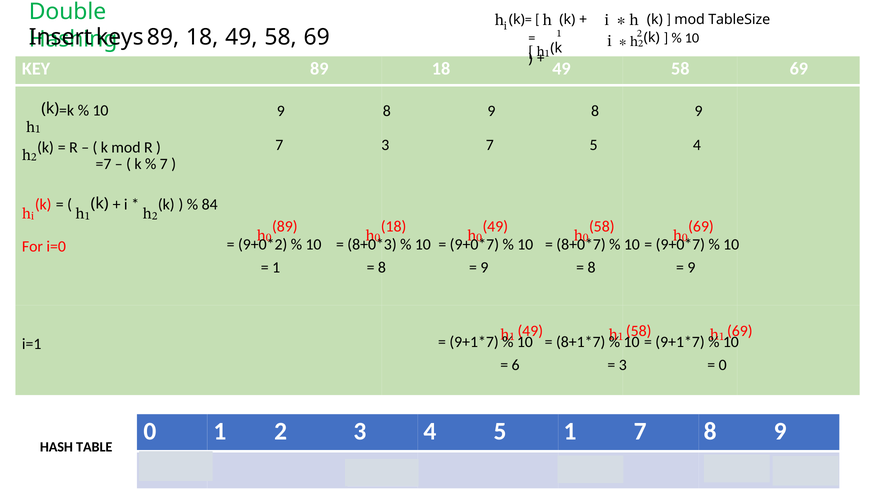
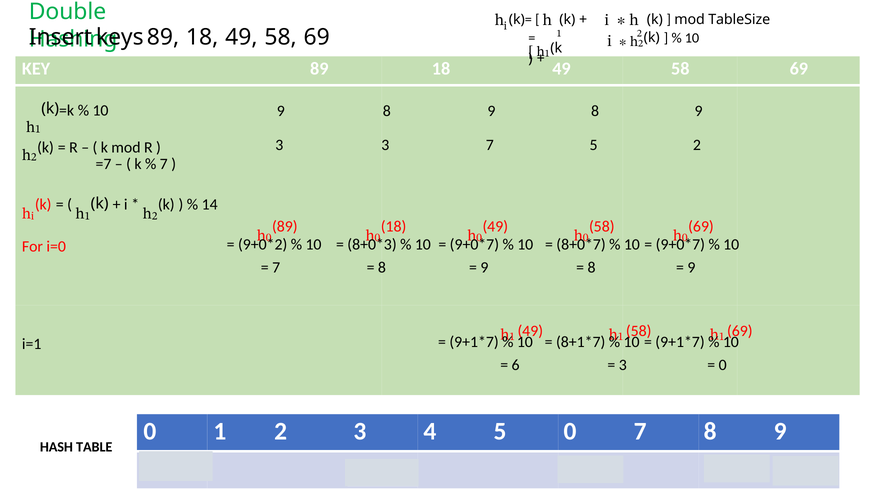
7: 7 -> 3 (279, 145)
5 4: 4 -> 2 (697, 145)
84: 84 -> 14 (210, 205)
1: 1 -> 7 (276, 268)
5 1: 1 -> 0 (570, 432)
